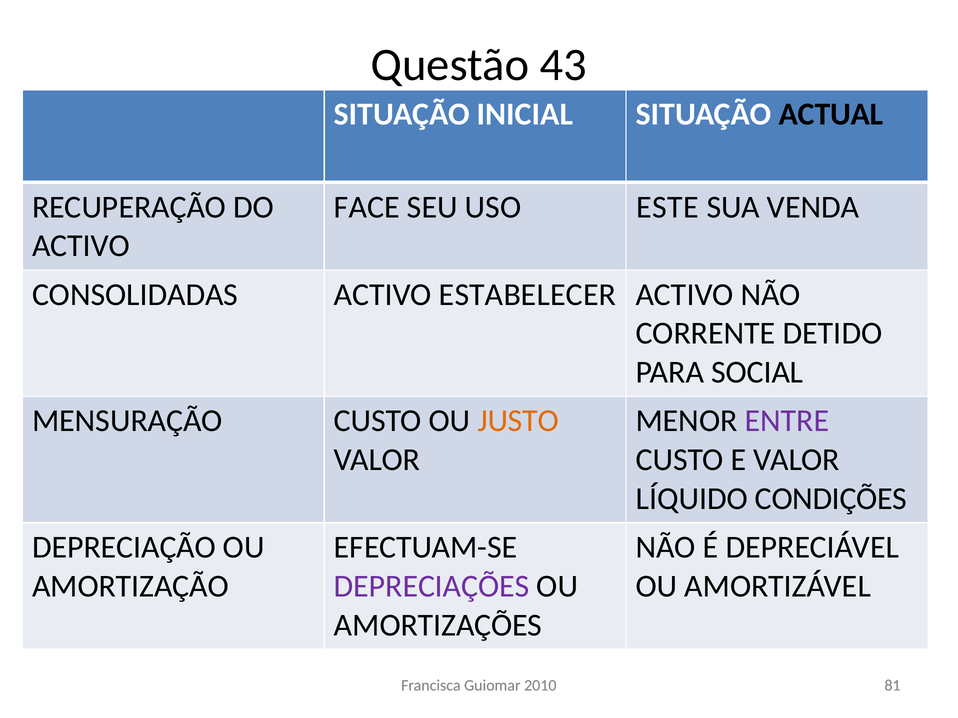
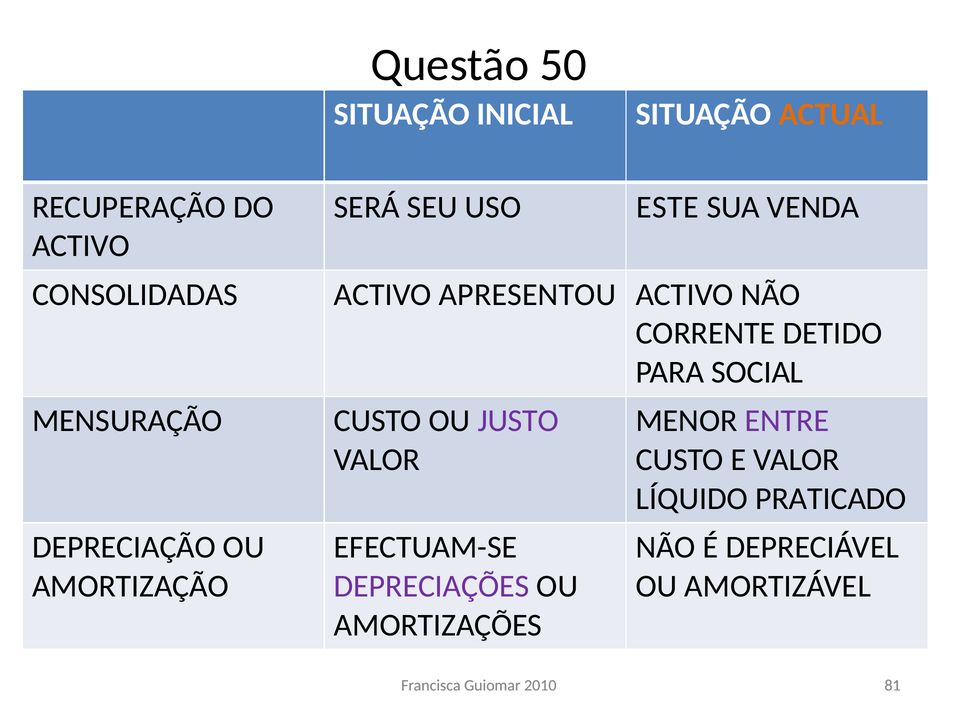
43: 43 -> 50 (563, 65)
ACTUAL colour: black -> orange (831, 114)
FACE: FACE -> SERÁ (367, 207)
ESTABELECER: ESTABELECER -> APRESENTOU (527, 295)
JUSTO colour: orange -> purple (518, 421)
CONDIÇÕES: CONDIÇÕES -> PRATICADO (831, 499)
